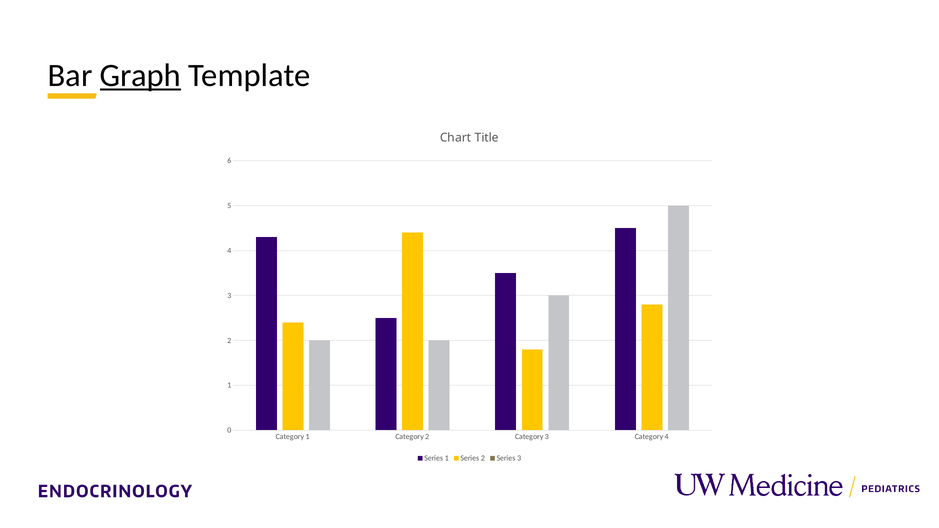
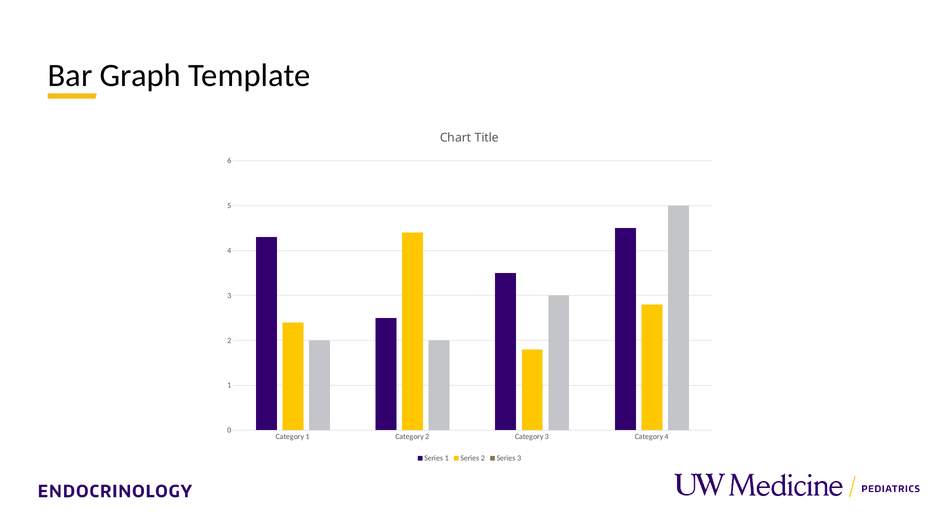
Graph underline: present -> none (140, 76)
